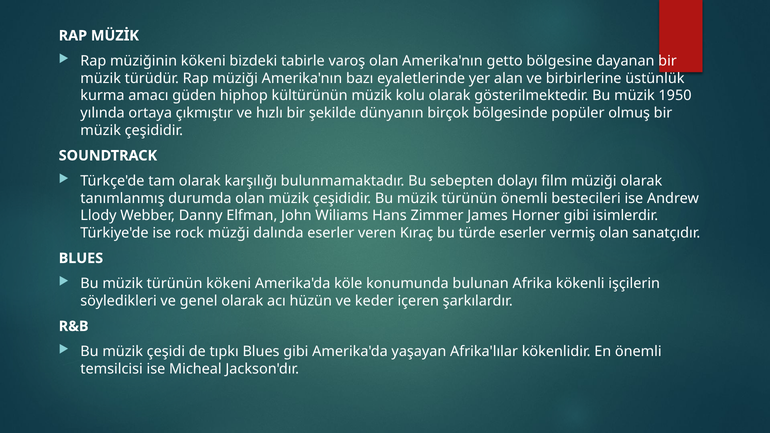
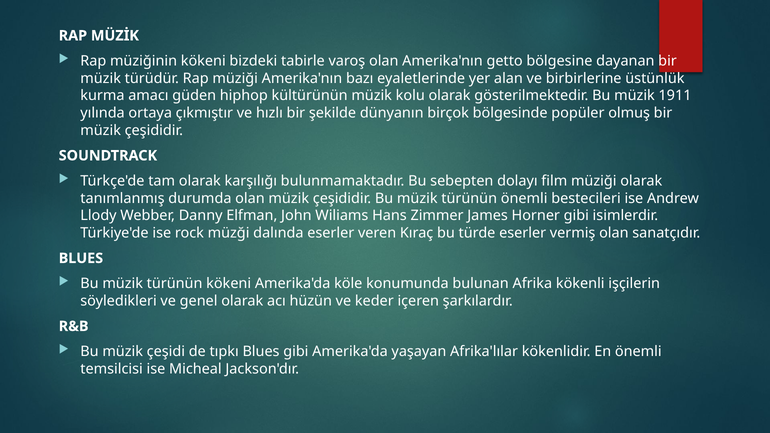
1950: 1950 -> 1911 (675, 96)
